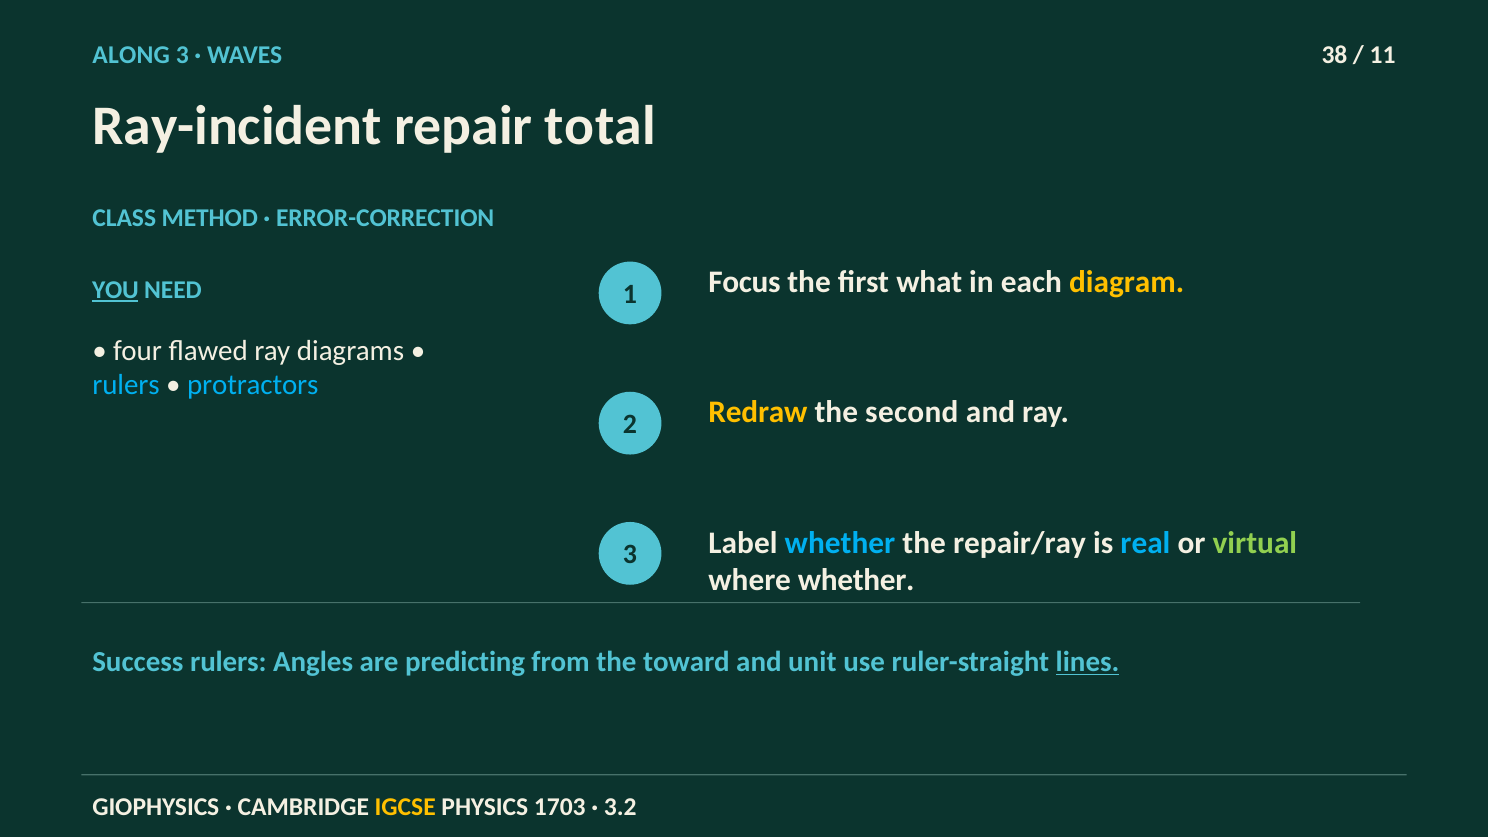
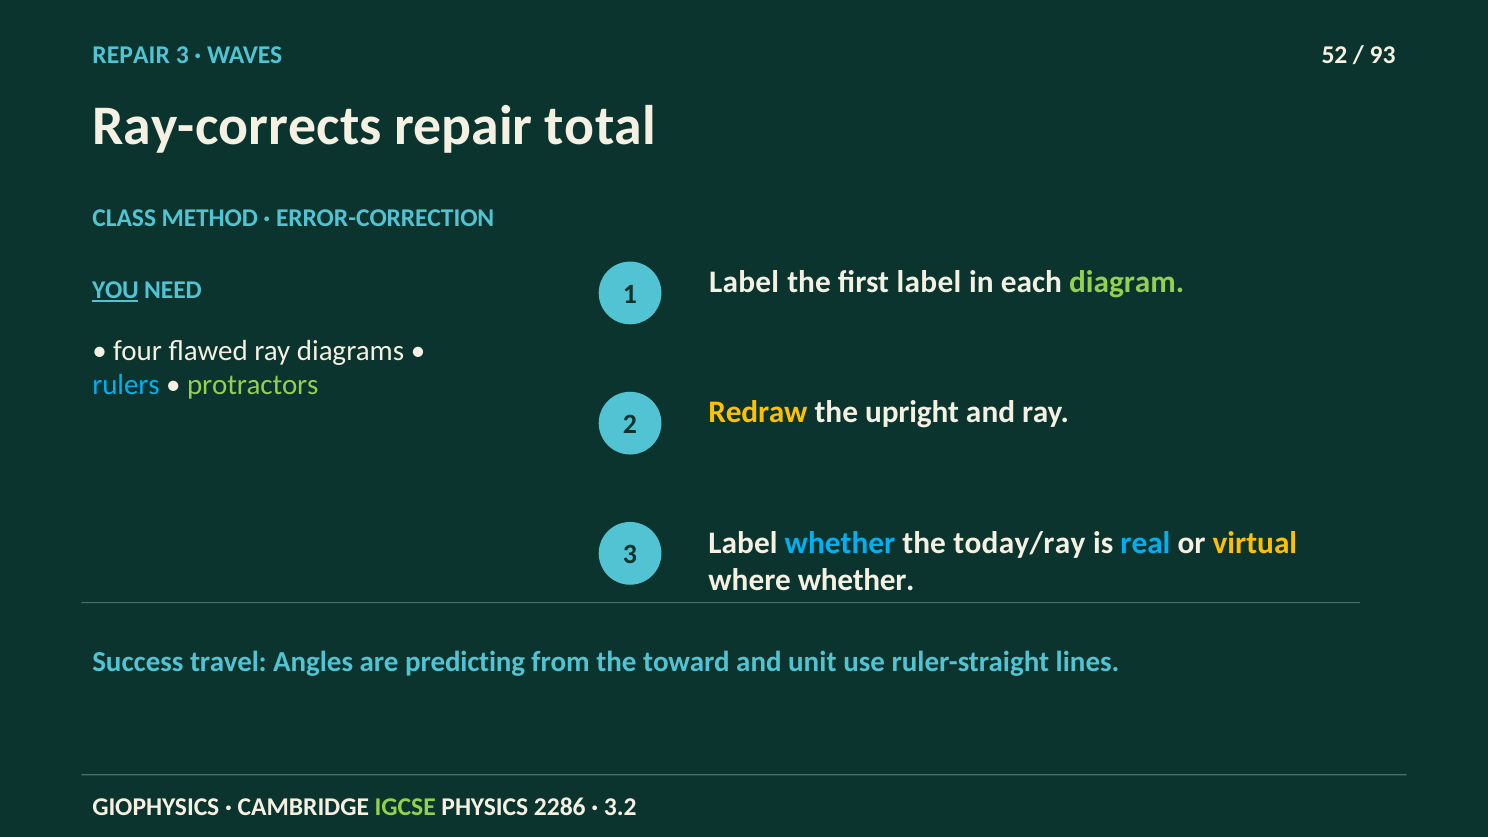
ALONG: ALONG -> REPAIR (131, 55)
38: 38 -> 52 (1334, 55)
11: 11 -> 93 (1383, 55)
Ray-incident: Ray-incident -> Ray-corrects (237, 127)
1 Focus: Focus -> Label (744, 282)
first what: what -> label (929, 282)
diagram colour: yellow -> light green (1127, 282)
protractors colour: light blue -> light green (253, 385)
second: second -> upright (912, 412)
repair/ray: repair/ray -> today/ray (1019, 543)
virtual colour: light green -> yellow (1255, 543)
Success rulers: rulers -> travel (228, 662)
lines underline: present -> none (1088, 662)
IGCSE colour: yellow -> light green (405, 807)
1703: 1703 -> 2286 (560, 807)
